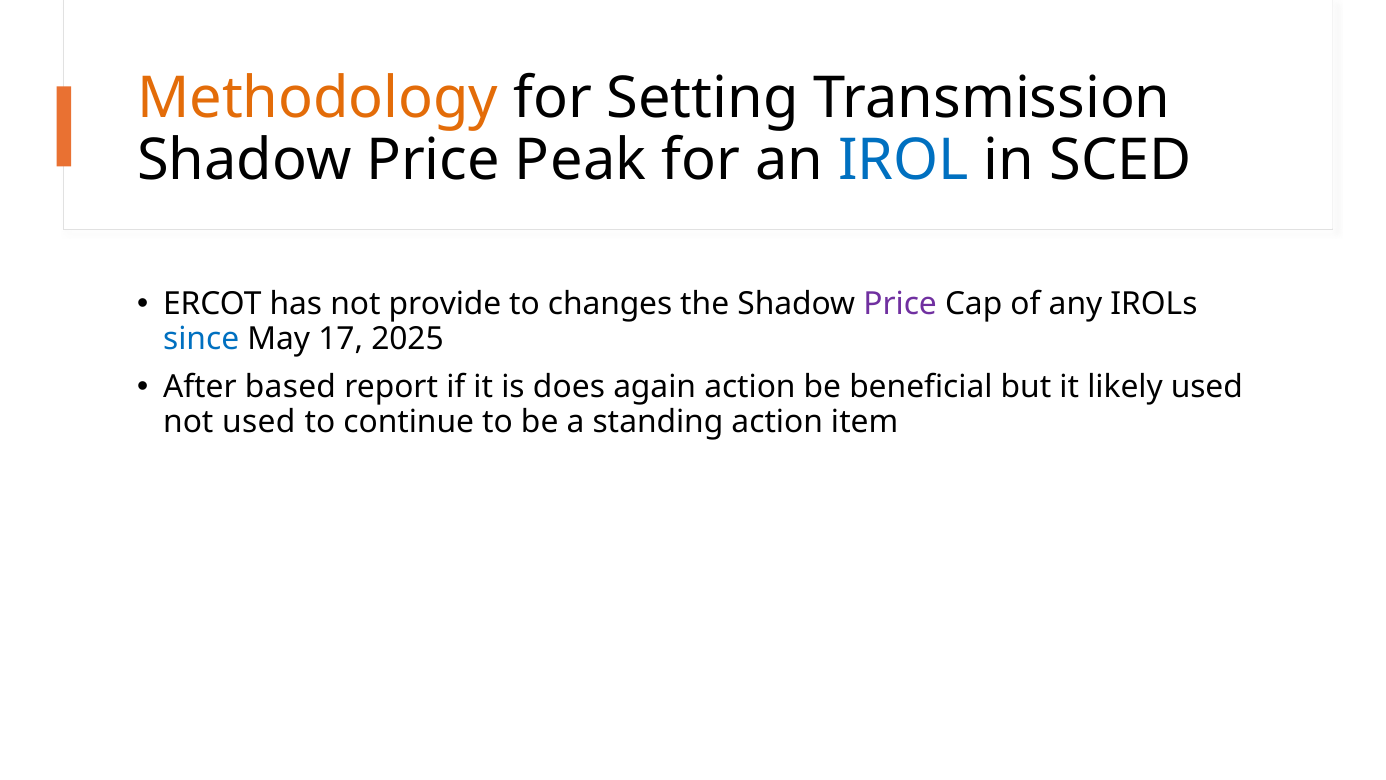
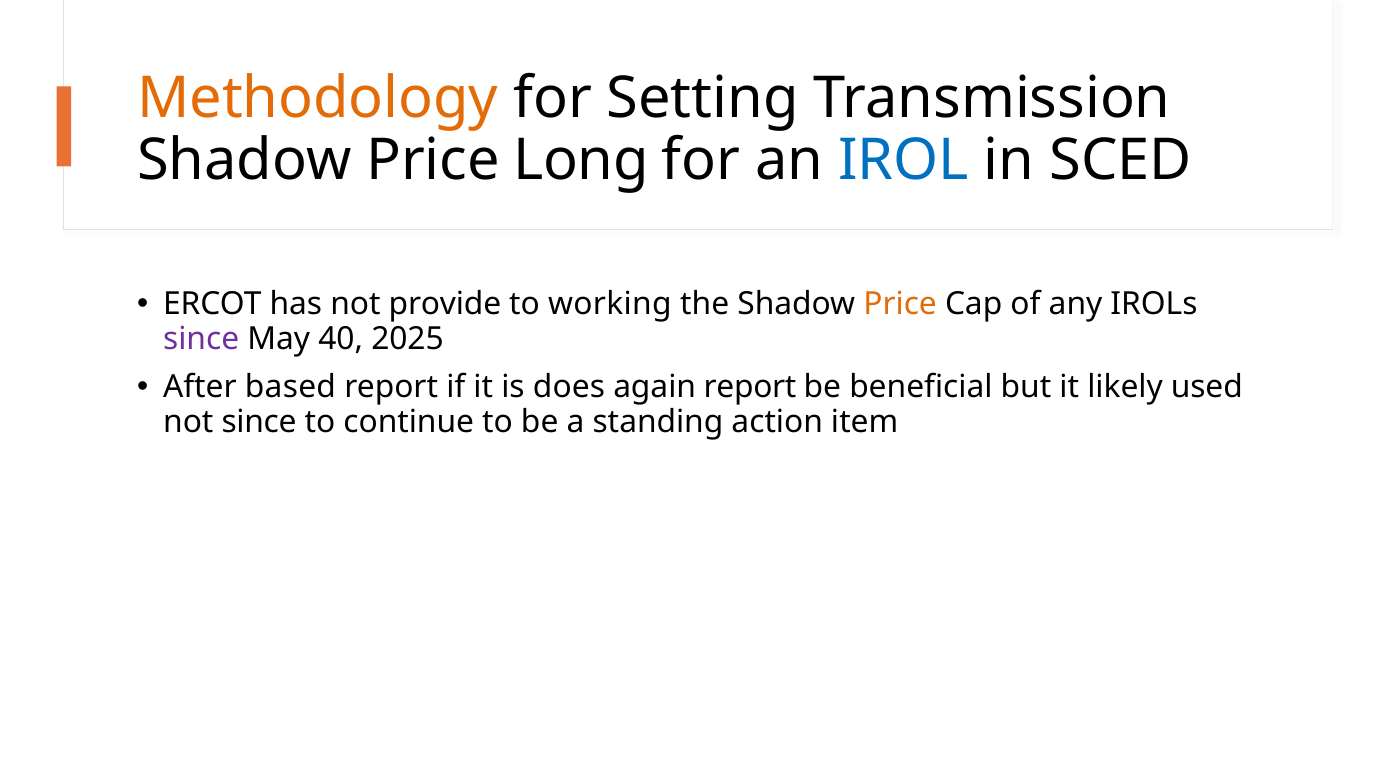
Peak: Peak -> Long (581, 161)
changes: changes -> working (610, 304)
Price colour: purple -> orange (900, 304)
since colour: blue -> purple (201, 339)
17: 17 -> 40 (341, 339)
again action: action -> report (750, 387)
not used: used -> since (259, 421)
